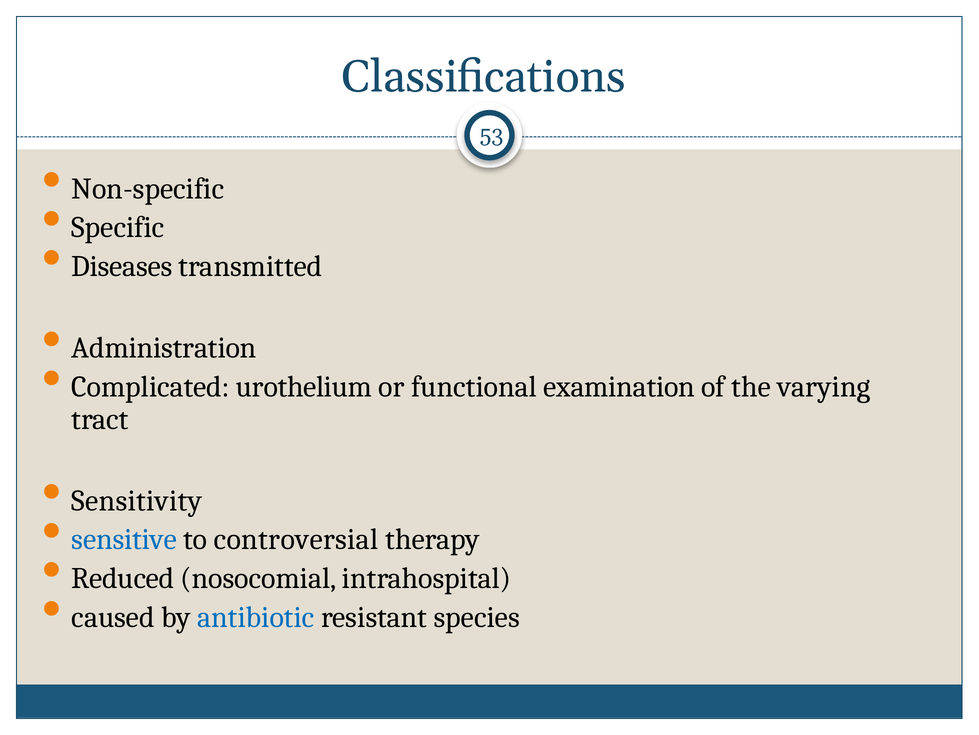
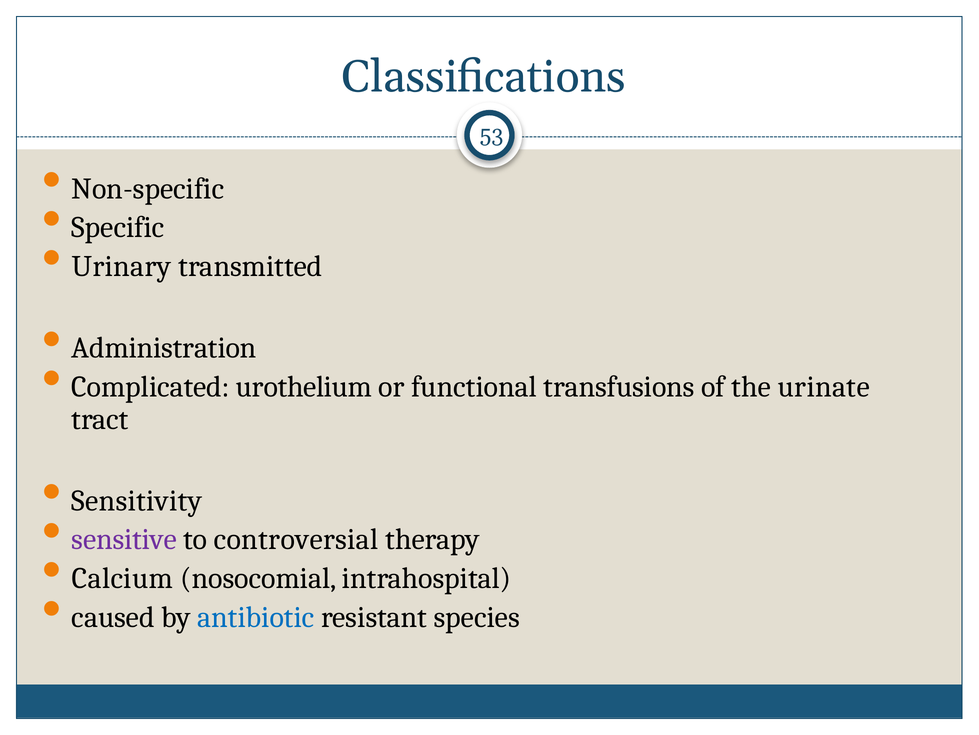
Diseases: Diseases -> Urinary (122, 266)
examination: examination -> transfusions (619, 386)
varying: varying -> urinate (824, 386)
sensitive colour: blue -> purple (124, 539)
Reduced: Reduced -> Calcium (122, 578)
